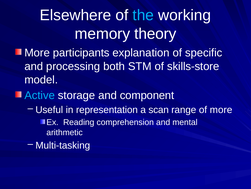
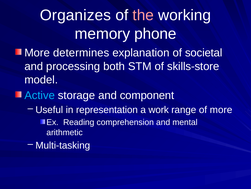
Elsewhere: Elsewhere -> Organizes (75, 15)
the colour: light blue -> pink (143, 15)
theory: theory -> phone (155, 34)
participants: participants -> determines (81, 53)
specific: specific -> societal (204, 53)
scan: scan -> work (159, 109)
